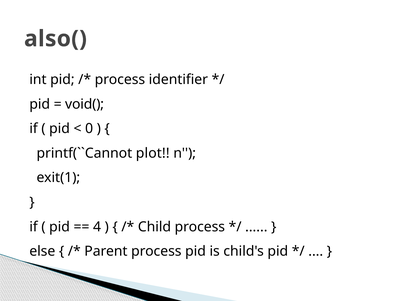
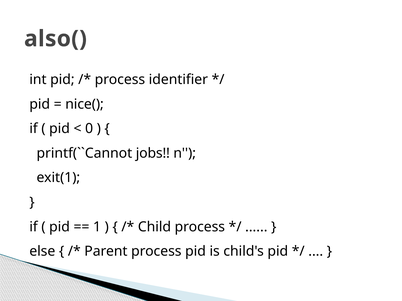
void(: void( -> nice( (85, 104)
plot: plot -> jobs (153, 153)
4: 4 -> 1 (97, 227)
